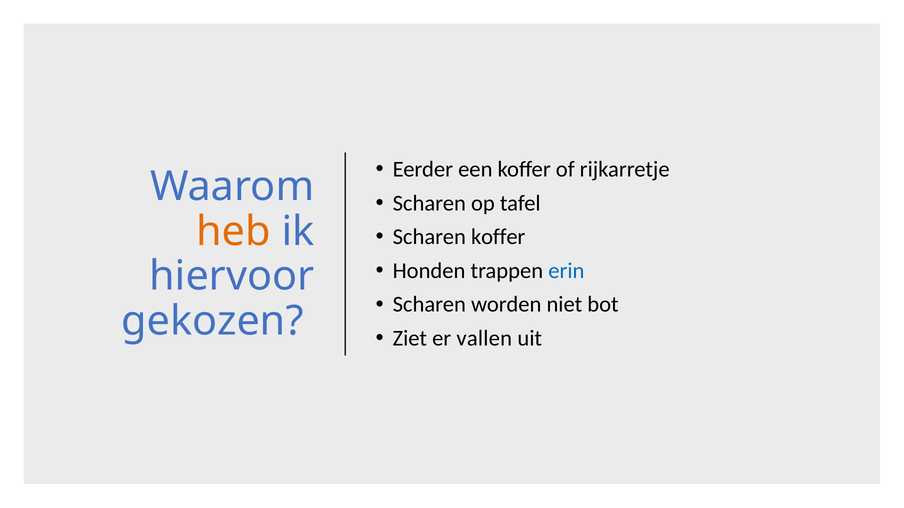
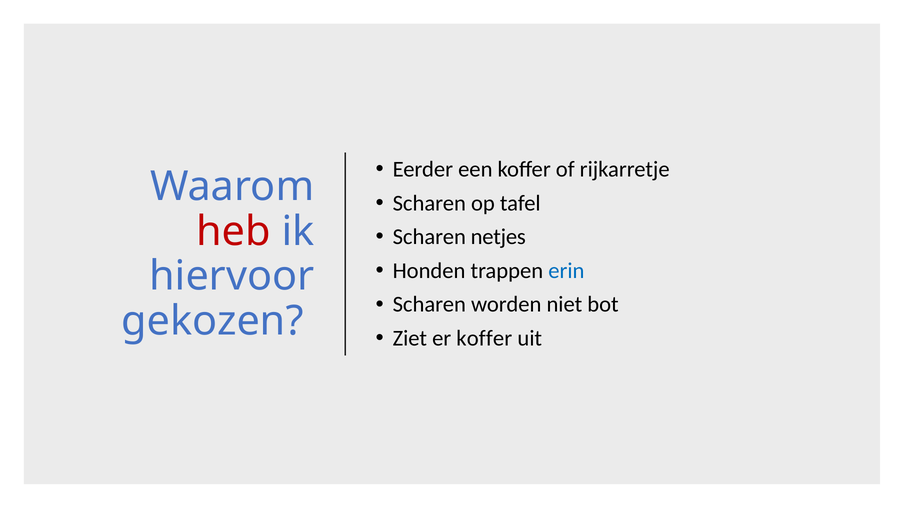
heb colour: orange -> red (234, 232)
Scharen koffer: koffer -> netjes (498, 237)
er vallen: vallen -> koffer (484, 339)
